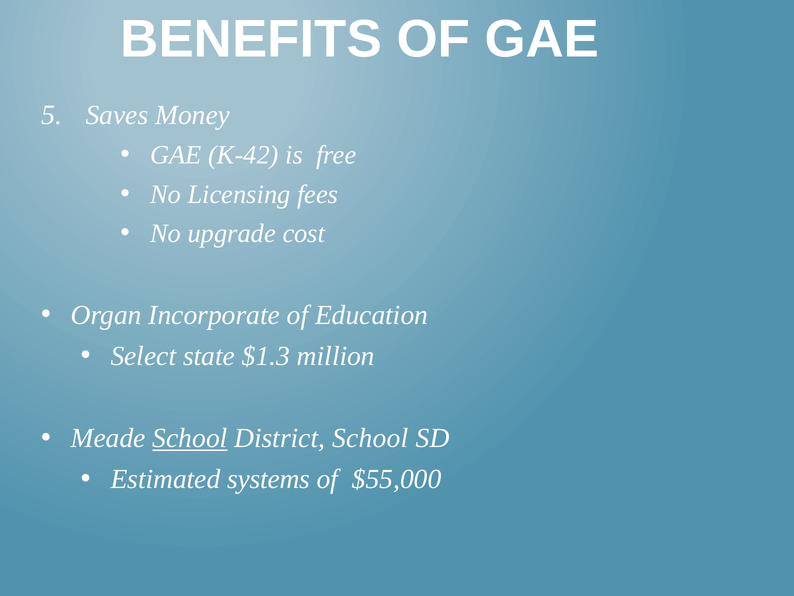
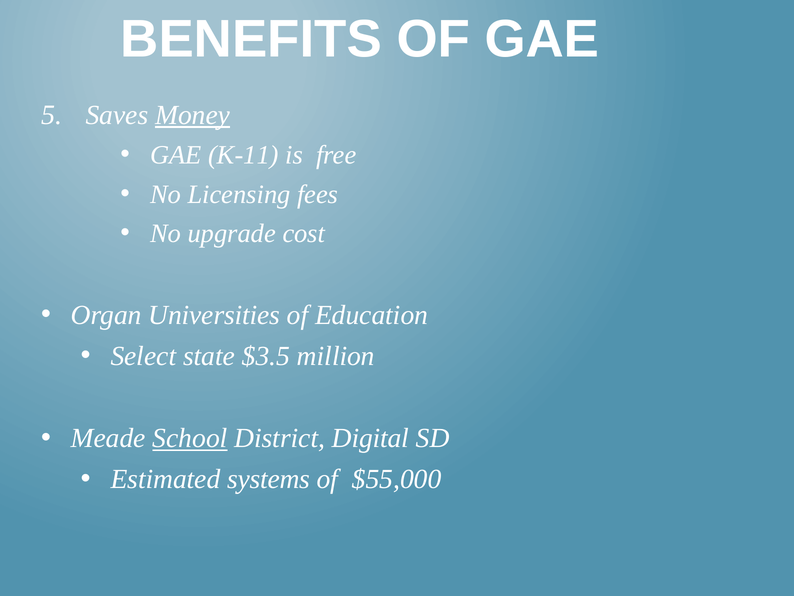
Money underline: none -> present (193, 115)
K-42: K-42 -> K-11 (243, 155)
Incorporate: Incorporate -> Universities (214, 315)
$1.3: $1.3 -> $3.5 (266, 356)
District School: School -> Digital (371, 438)
